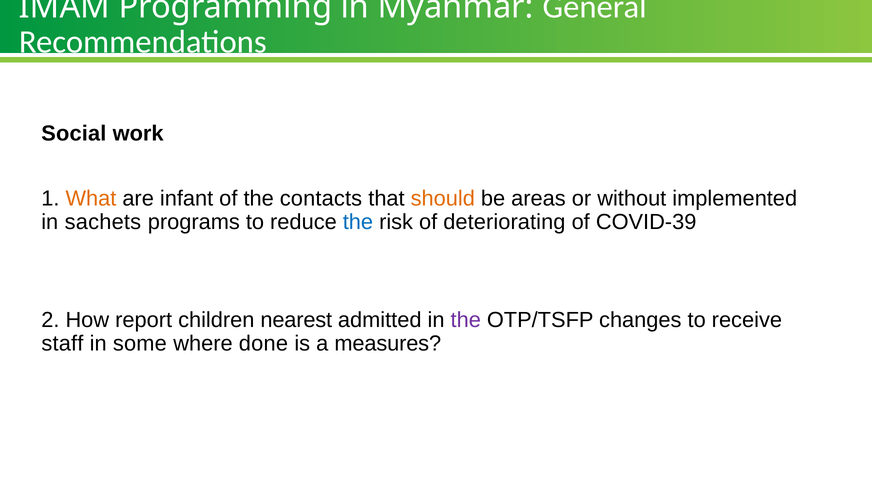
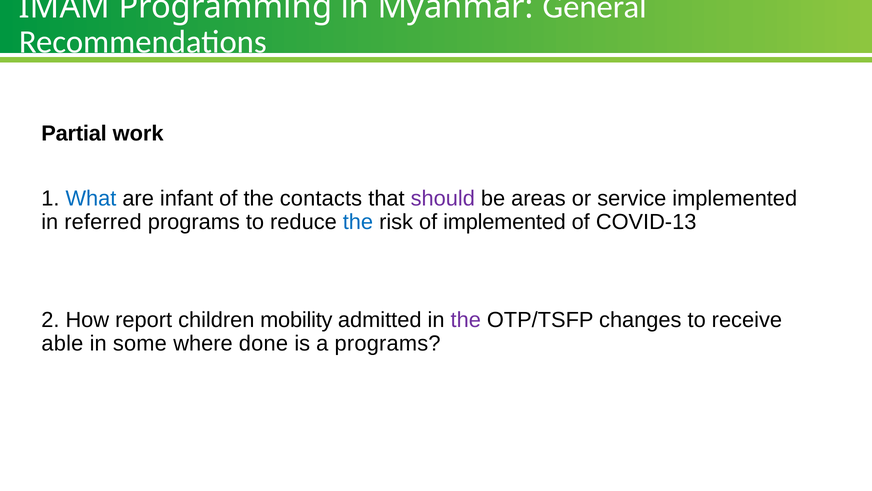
Social: Social -> Partial (74, 133)
What colour: orange -> blue (91, 198)
should colour: orange -> purple (443, 198)
without: without -> service (632, 198)
sachets: sachets -> referred (103, 222)
of deteriorating: deteriorating -> implemented (505, 222)
COVID-39: COVID-39 -> COVID-13 (646, 222)
nearest: nearest -> mobility (296, 320)
staff: staff -> able (62, 343)
a measures: measures -> programs (388, 343)
